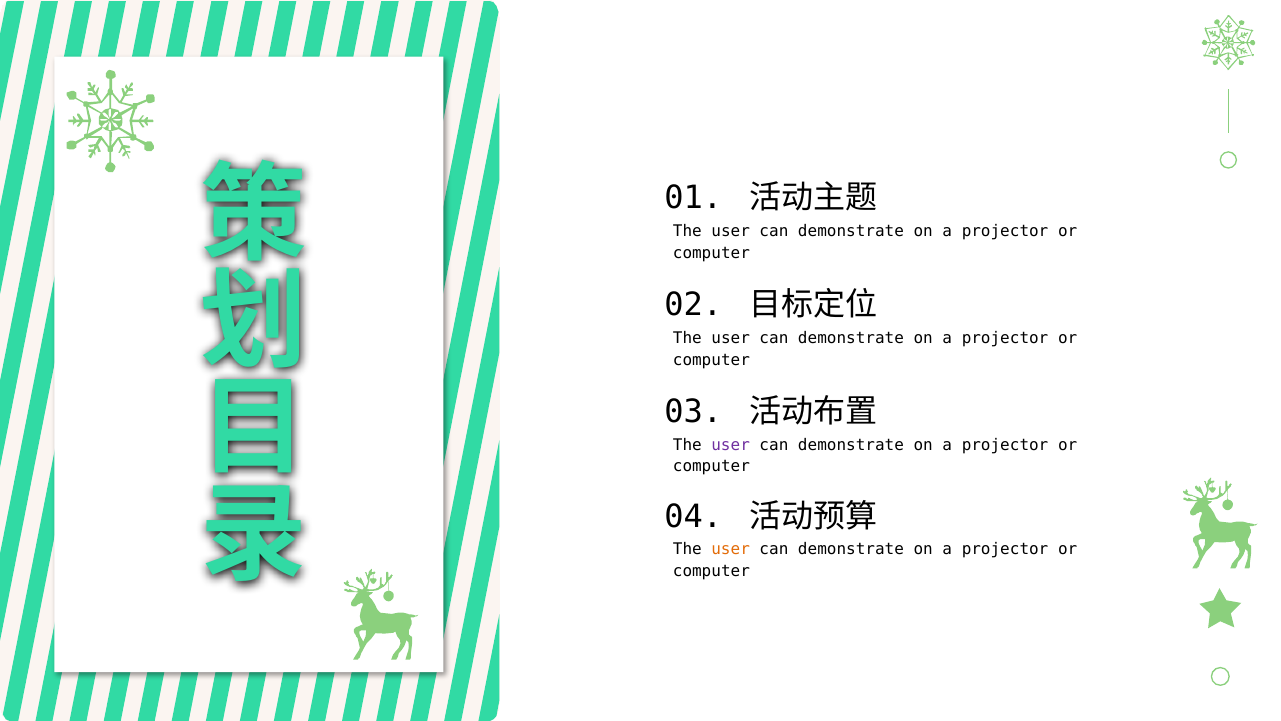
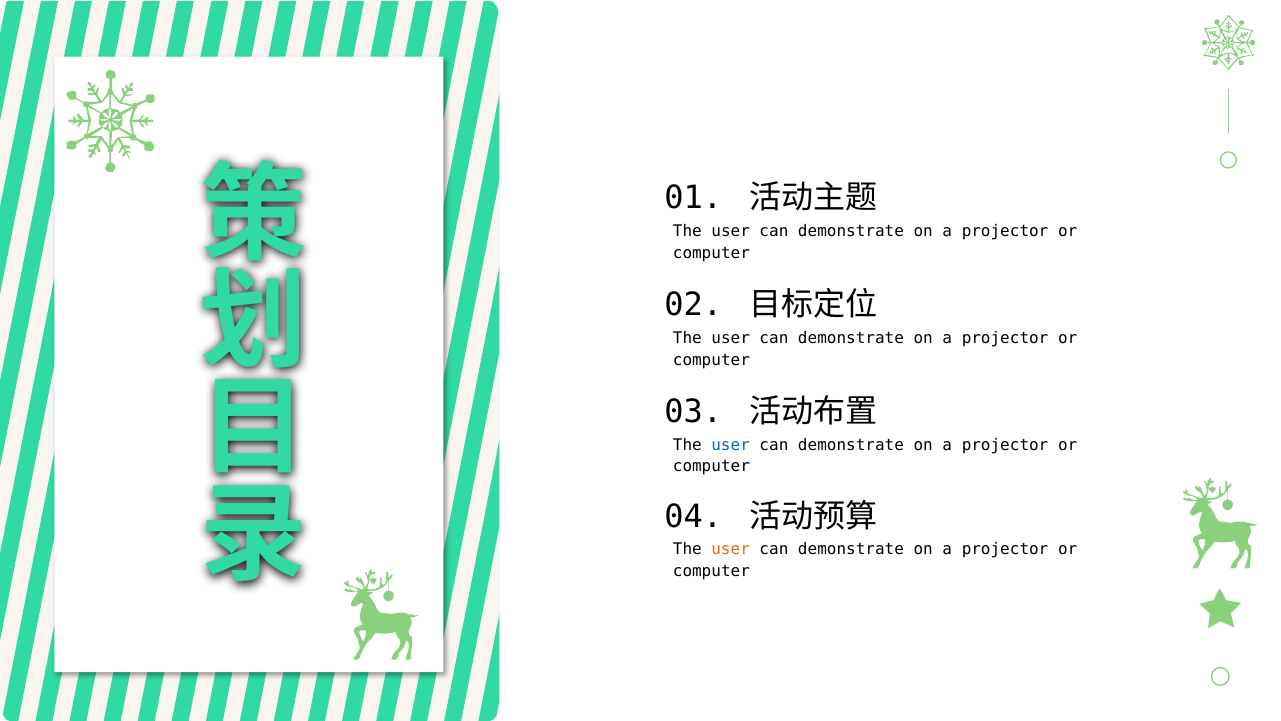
user colour: purple -> blue (731, 444)
